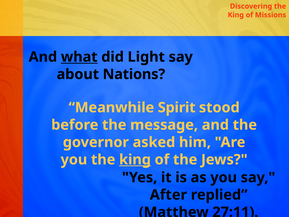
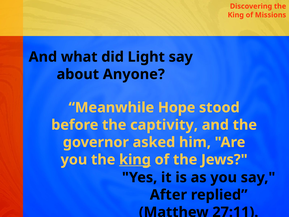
what underline: present -> none (79, 57)
Nations: Nations -> Anyone (134, 74)
Spirit: Spirit -> Hope (177, 107)
message: message -> captivity (164, 125)
